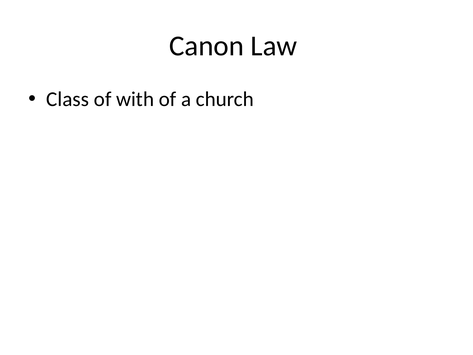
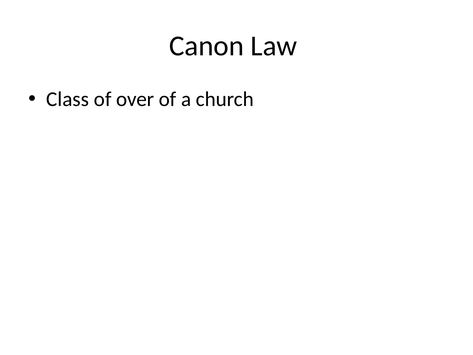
with: with -> over (135, 99)
